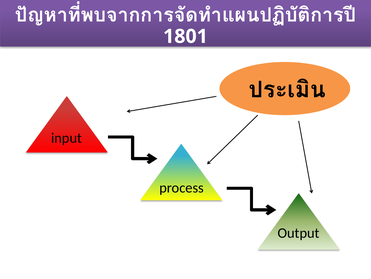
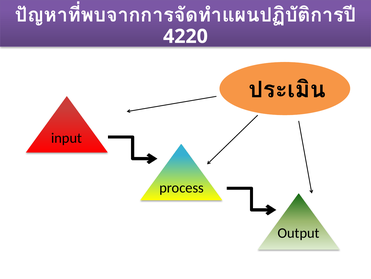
1801: 1801 -> 4220 (185, 36)
